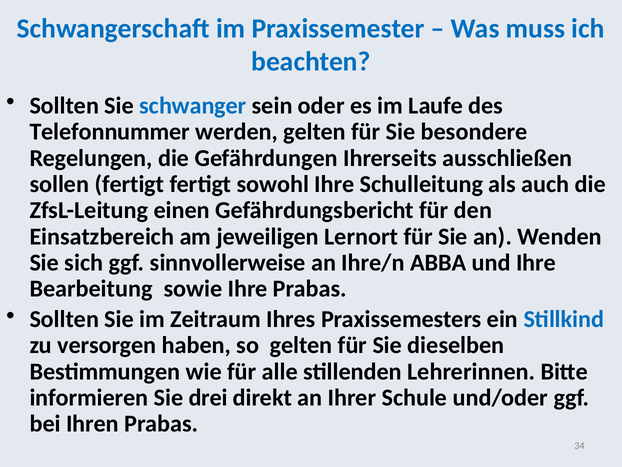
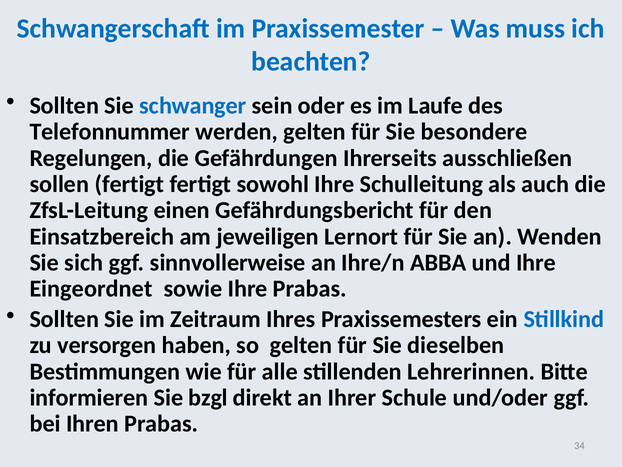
Bearbeitung: Bearbeitung -> Eingeordnet (91, 289)
drei: drei -> bzgl (208, 397)
